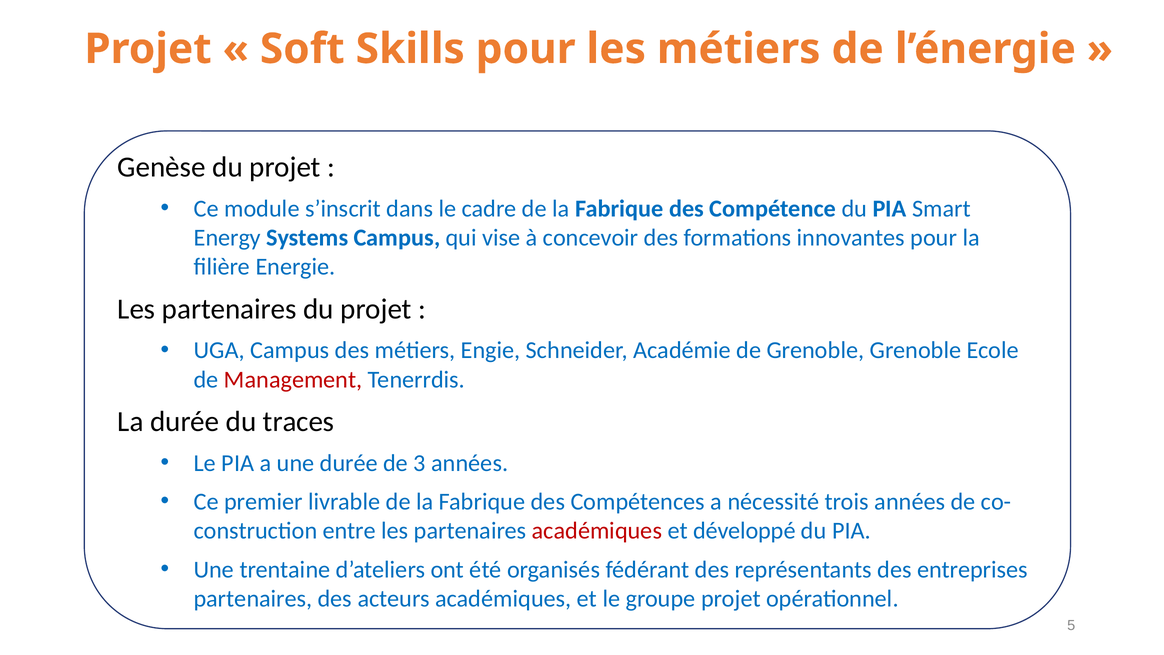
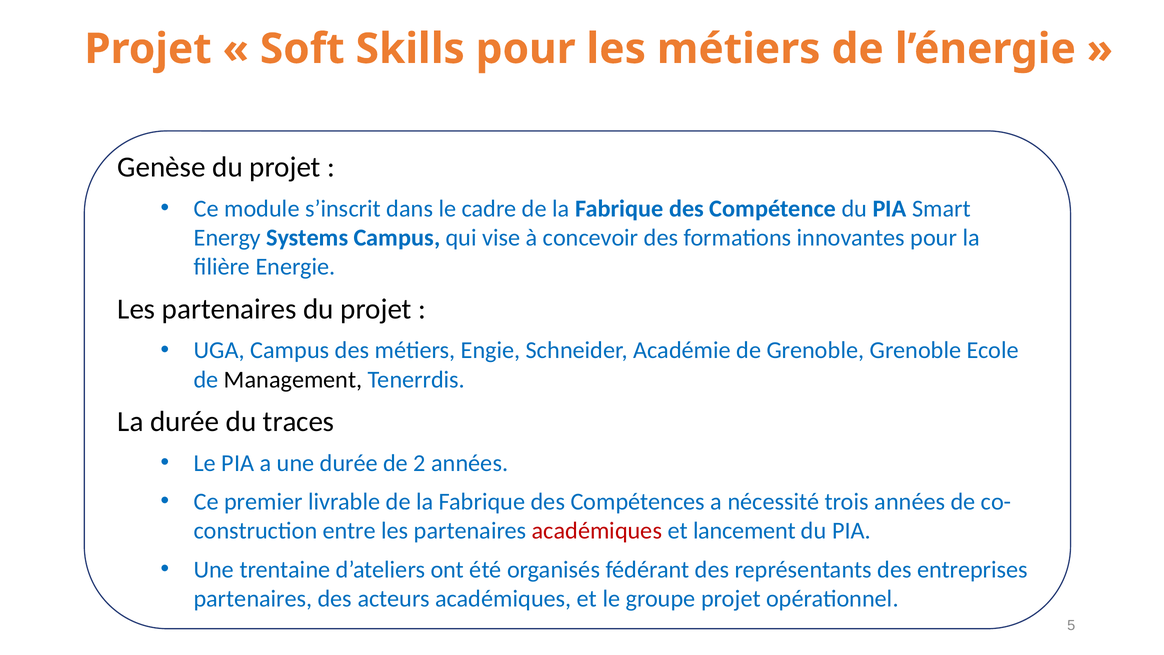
Management colour: red -> black (293, 379)
3: 3 -> 2 (420, 463)
développé: développé -> lancement (744, 531)
